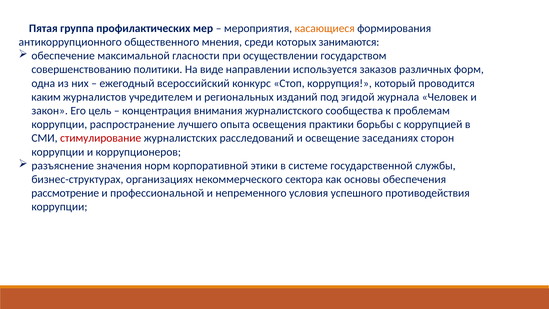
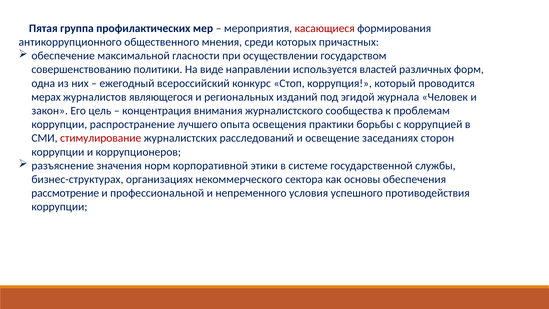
касающиеся colour: orange -> red (325, 28)
занимаются: занимаются -> причастных (349, 42)
заказов: заказов -> властей (378, 69)
каким: каким -> мерах (46, 97)
учредителем: учредителем -> являющегося (161, 97)
